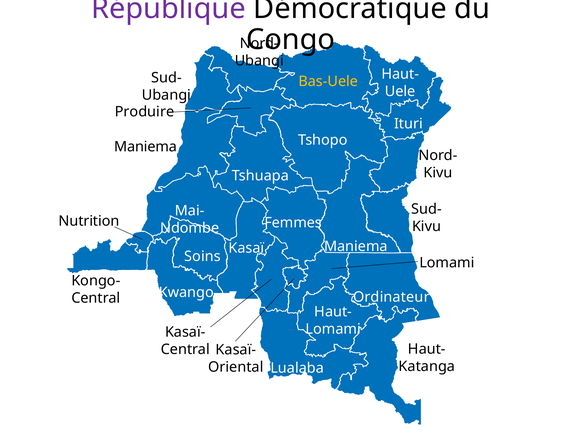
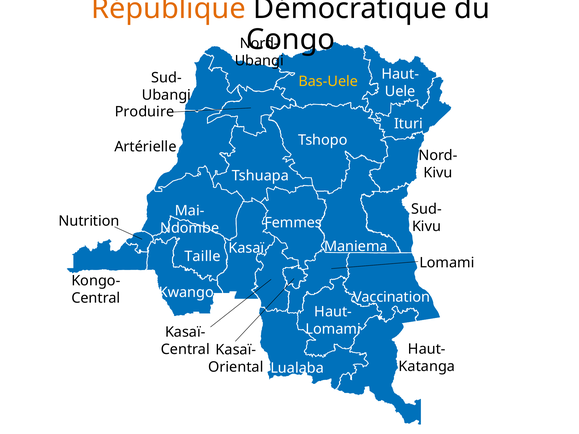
République colour: purple -> orange (168, 9)
Maniema: Maniema -> Artérielle (145, 147)
Soins: Soins -> Taille (203, 257)
Ordinateur: Ordinateur -> Vaccination (391, 297)
